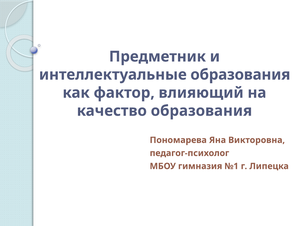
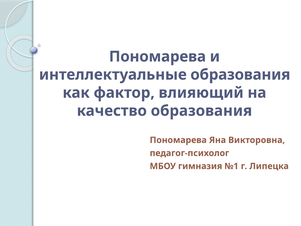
Предметник: Предметник -> Пономарева (157, 57)
